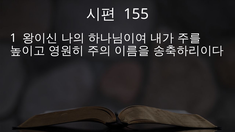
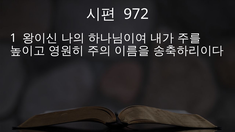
155: 155 -> 972 (136, 14)
